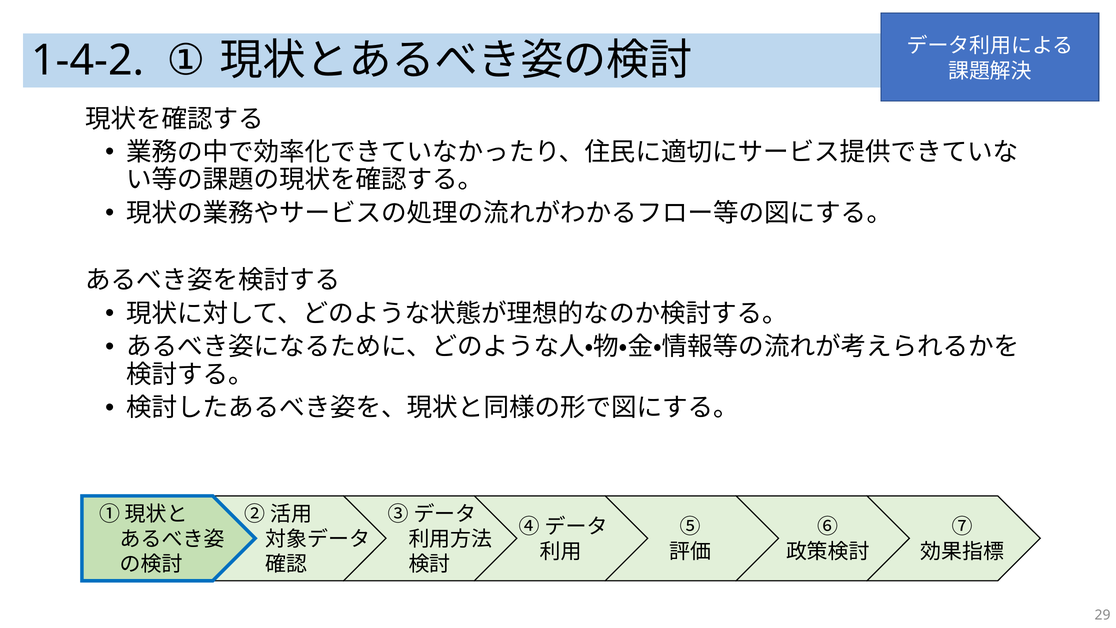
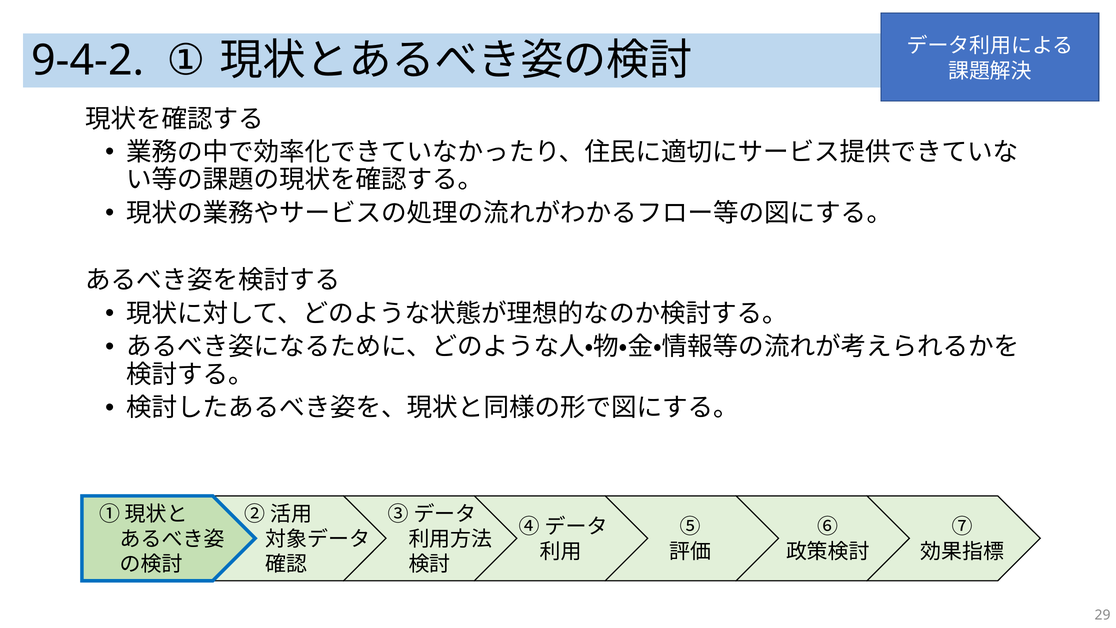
1-4-2: 1-4-2 -> 9-4-2 (88, 61)
